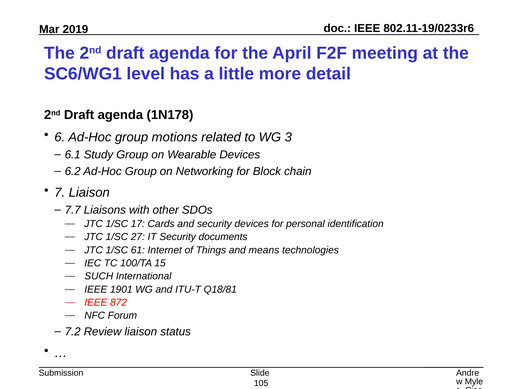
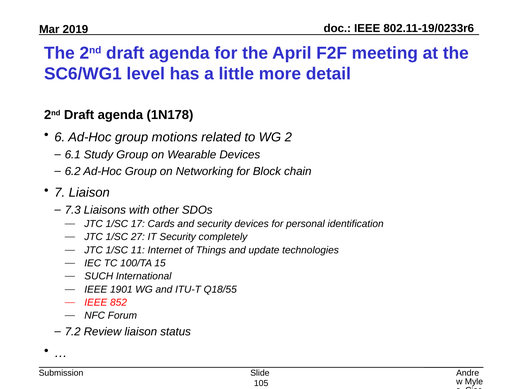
3: 3 -> 2 (288, 137)
7.7: 7.7 -> 7.3 (73, 210)
documents: documents -> completely (223, 237)
61: 61 -> 11 (138, 250)
means: means -> update (264, 250)
Q18/81: Q18/81 -> Q18/55 (220, 289)
872: 872 -> 852 (119, 302)
